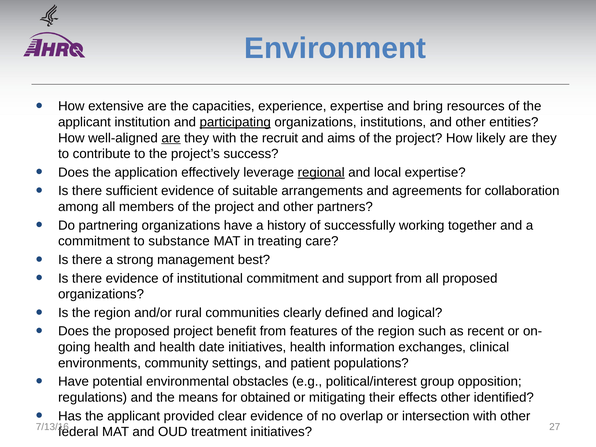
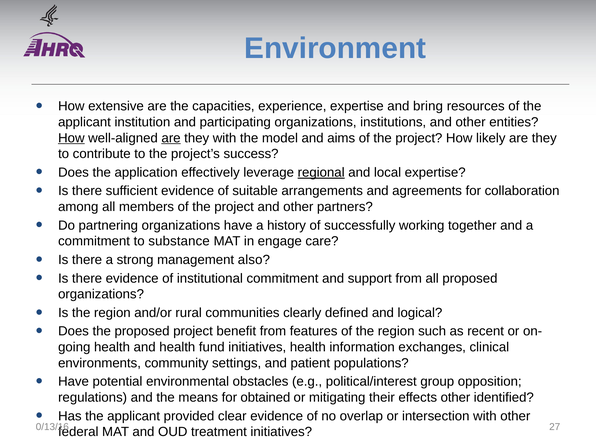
participating underline: present -> none (235, 122)
How underline: none -> present (71, 138)
recruit: recruit -> model (280, 138)
treating: treating -> engage (280, 241)
best: best -> also (254, 260)
date: date -> fund (212, 347)
7/13/16: 7/13/16 -> 0/13/16 (52, 427)
